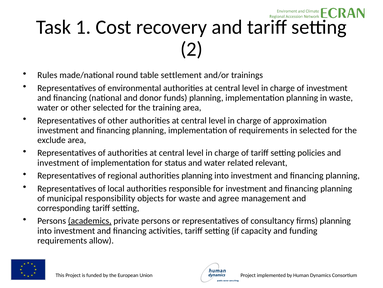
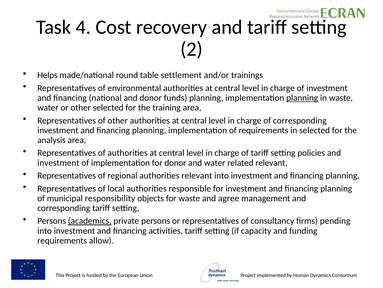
1: 1 -> 4 (83, 27)
Rules: Rules -> Helps (47, 75)
planning underline: none -> present (302, 98)
of approximation: approximation -> corresponding (300, 120)
exclude: exclude -> analysis (51, 140)
for status: status -> donor (175, 162)
authorities planning: planning -> relevant (197, 175)
firms planning: planning -> pending (335, 220)
